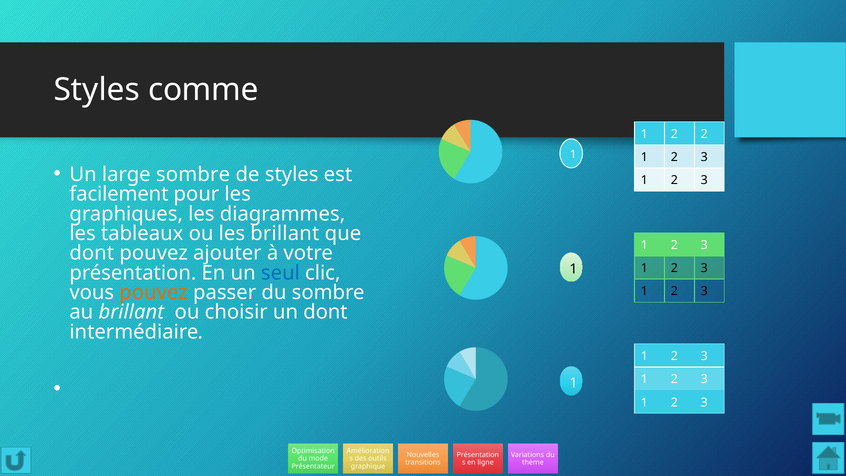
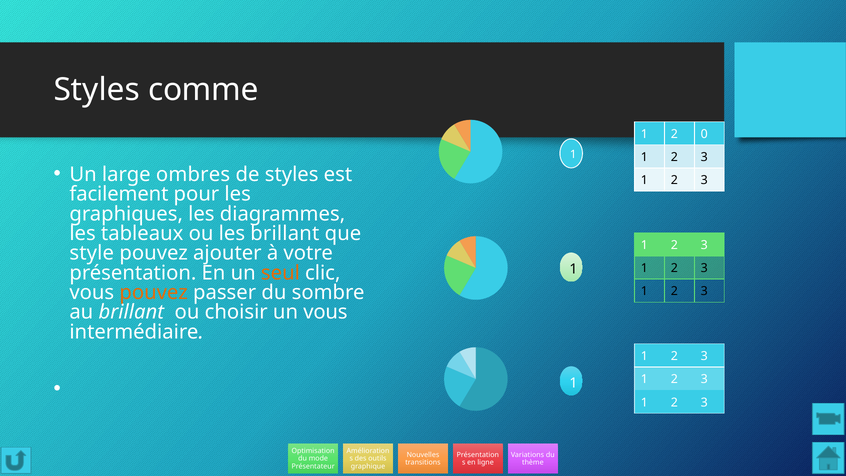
2 2: 2 -> 0 (704, 134)
large sombre: sombre -> ombres (193, 174)
dont: dont -> style (92, 253)
seul colour: blue -> orange (280, 273)
un dont: dont -> vous (325, 312)
